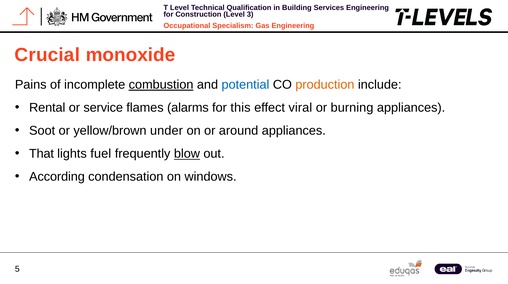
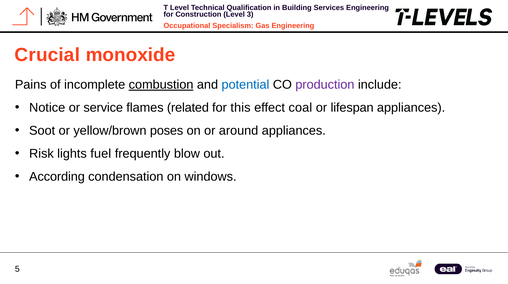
production colour: orange -> purple (325, 85)
Rental: Rental -> Notice (47, 108)
alarms: alarms -> related (188, 108)
viral: viral -> coal (300, 108)
burning: burning -> lifespan (352, 108)
under: under -> poses (167, 131)
That: That -> Risk (41, 154)
blow underline: present -> none (187, 154)
